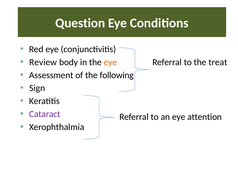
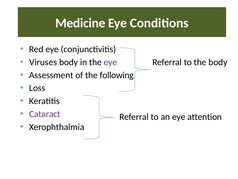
Question: Question -> Medicine (80, 23)
Review: Review -> Viruses (43, 62)
eye colour: orange -> purple (110, 62)
the treat: treat -> body (218, 62)
Sign: Sign -> Loss (37, 88)
